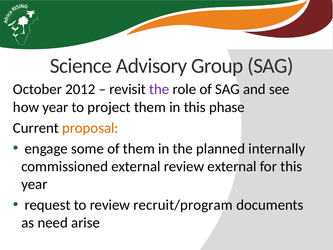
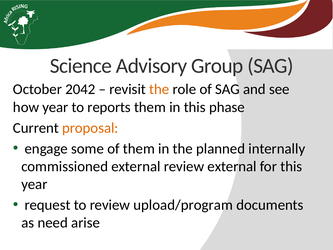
2012: 2012 -> 2042 (80, 89)
the colour: purple -> orange (159, 89)
project: project -> reports (109, 107)
recruit/program: recruit/program -> upload/program (183, 205)
